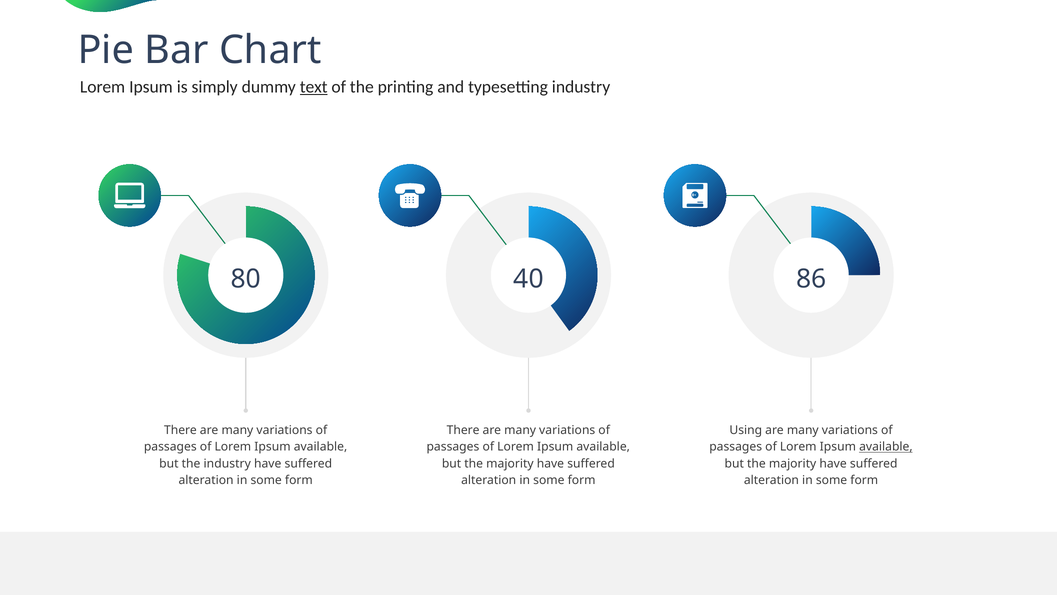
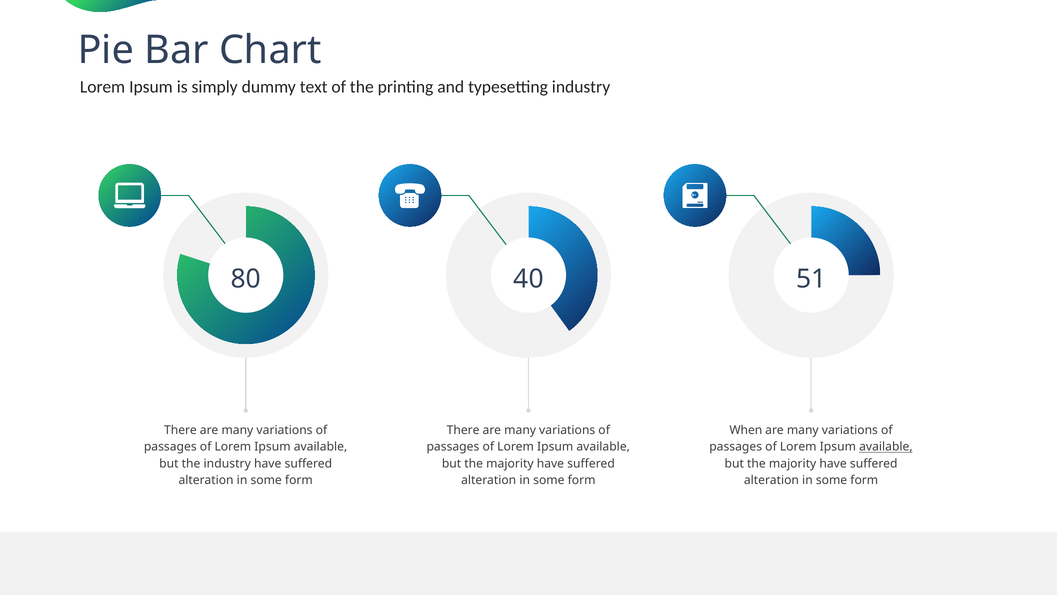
text underline: present -> none (314, 87)
86: 86 -> 51 (811, 279)
Using: Using -> When (746, 430)
